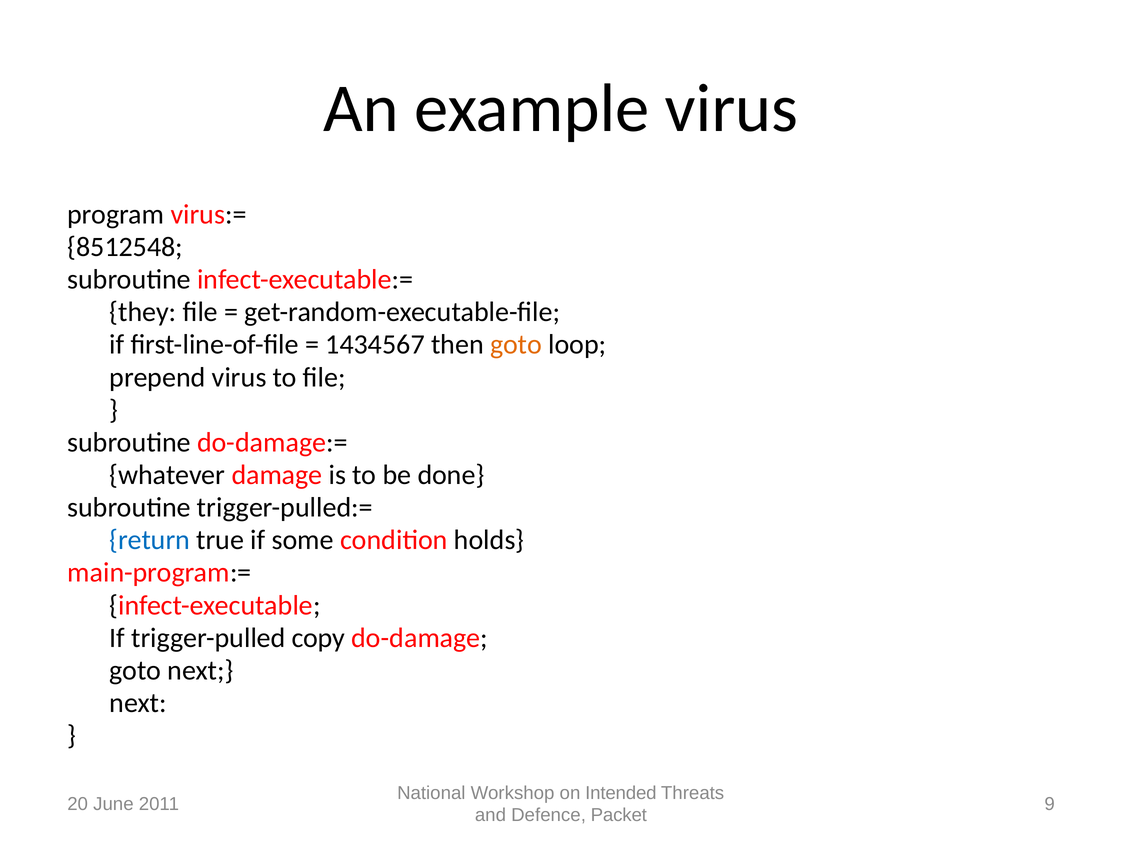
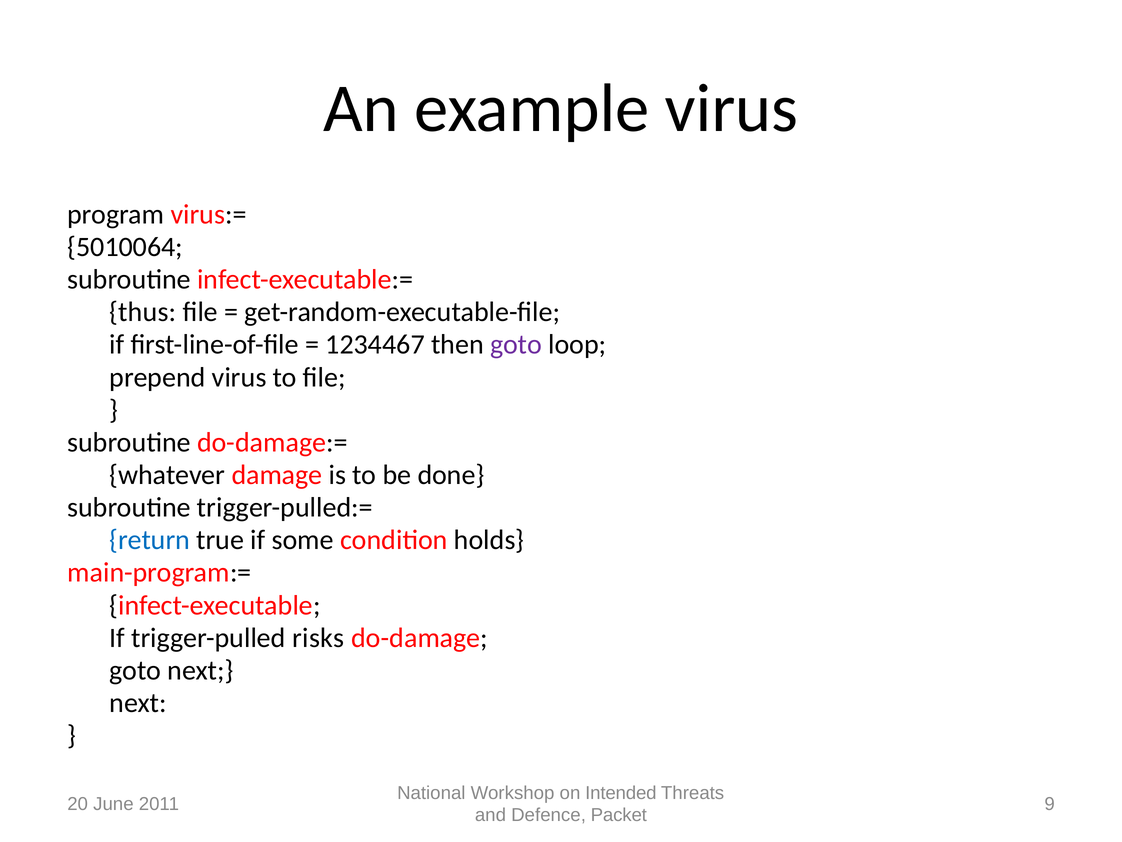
8512548: 8512548 -> 5010064 (125, 247)
they: they -> thus (143, 312)
1434567: 1434567 -> 1234467 (375, 344)
goto colour: orange -> purple (516, 344)
copy: copy -> risks (318, 637)
